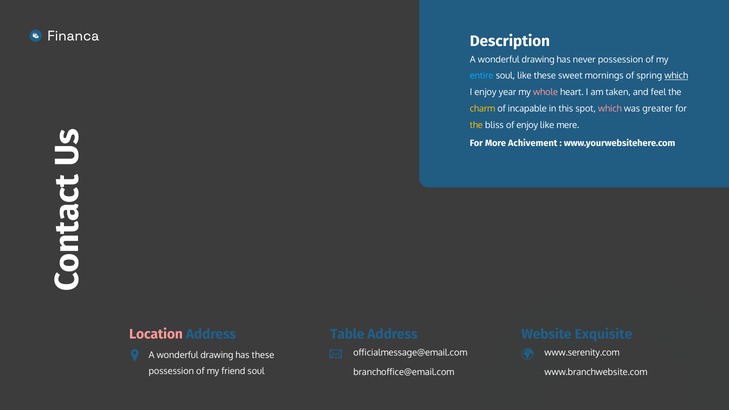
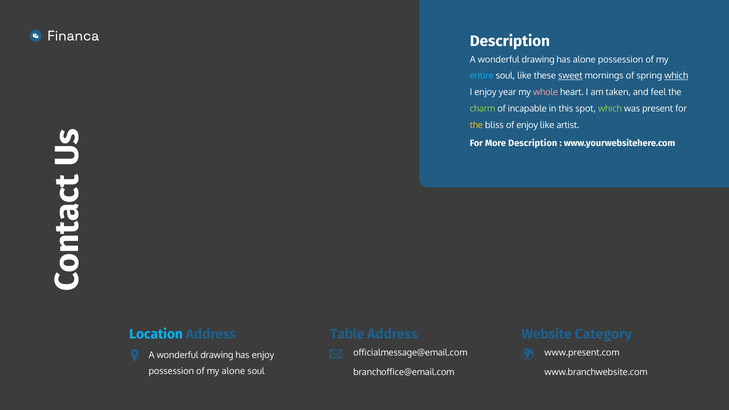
has never: never -> alone (584, 60)
sweet underline: none -> present (570, 76)
charm colour: yellow -> light green (482, 109)
which colour: pink -> light green (610, 109)
greater: greater -> present (658, 109)
mere: mere -> artist (568, 125)
More Achivement: Achivement -> Description (533, 143)
Location colour: pink -> light blue (156, 334)
Exquisite: Exquisite -> Category (603, 334)
www.serenity.com: www.serenity.com -> www.present.com (582, 353)
has these: these -> enjoy (263, 355)
my friend: friend -> alone (233, 371)
